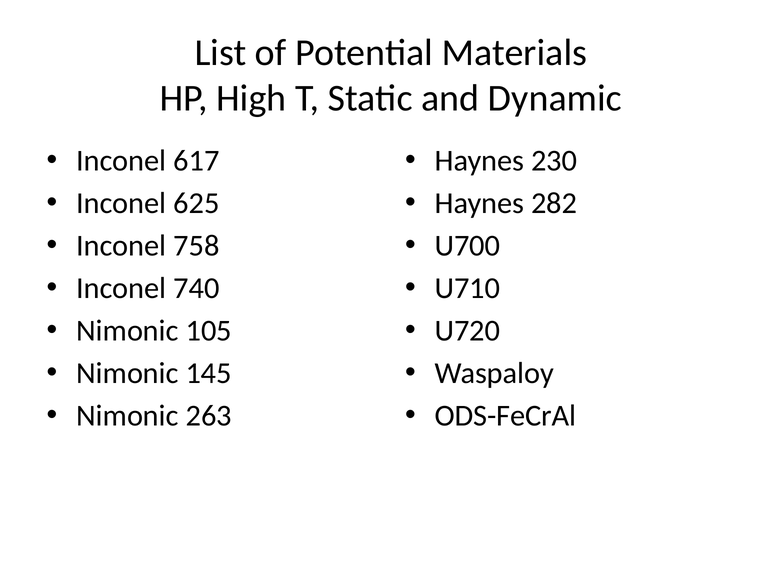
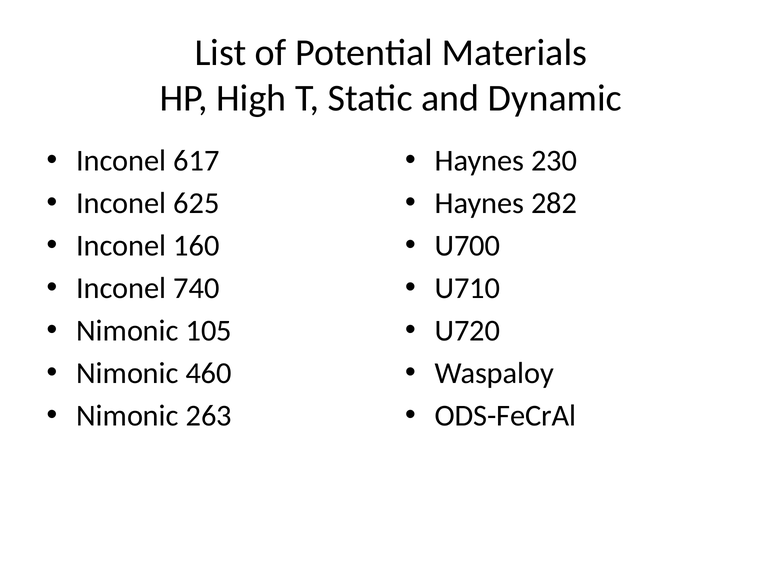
758: 758 -> 160 (196, 246)
145: 145 -> 460 (209, 374)
